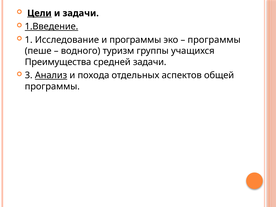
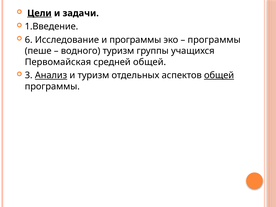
1.Введение underline: present -> none (51, 27)
1: 1 -> 6 (29, 40)
Преимущества: Преимущества -> Первомайская (58, 62)
средней задачи: задачи -> общей (150, 62)
и похода: похода -> туризм (93, 75)
общей underline: none -> present (219, 75)
